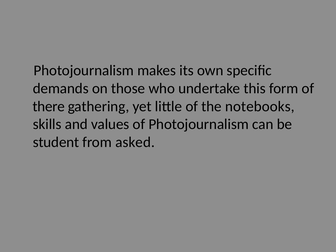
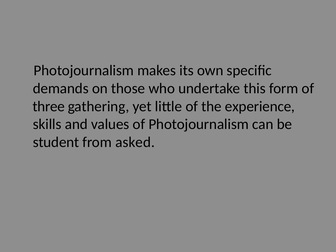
there: there -> three (49, 106)
notebooks: notebooks -> experience (260, 106)
